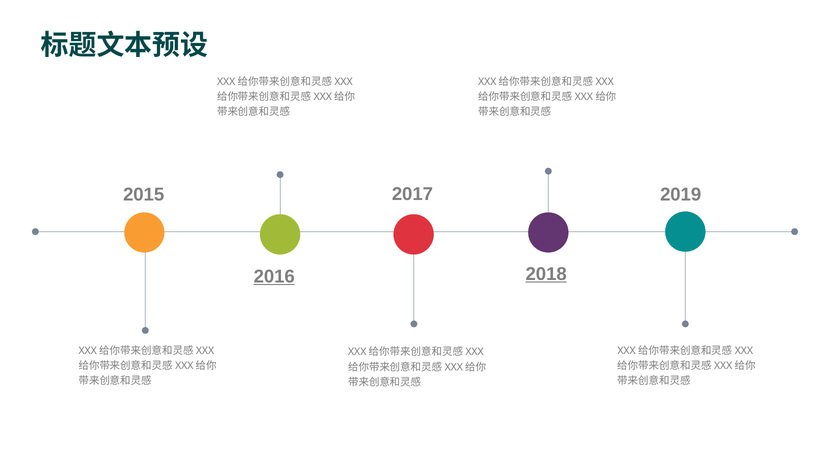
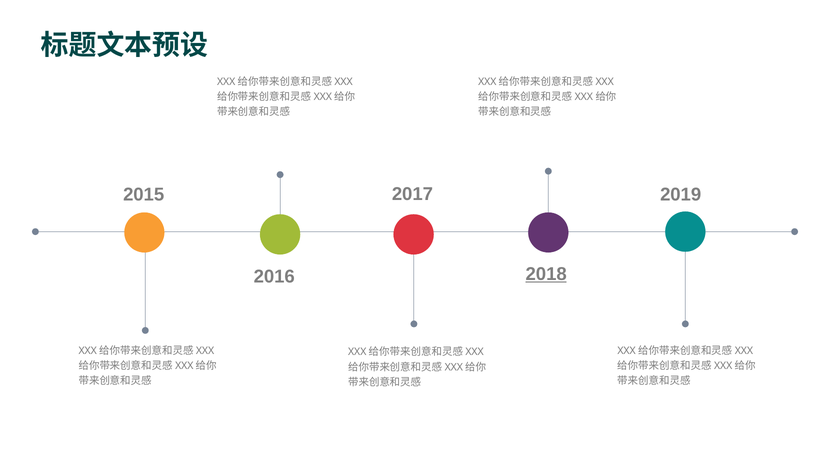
2016 underline: present -> none (274, 277)
